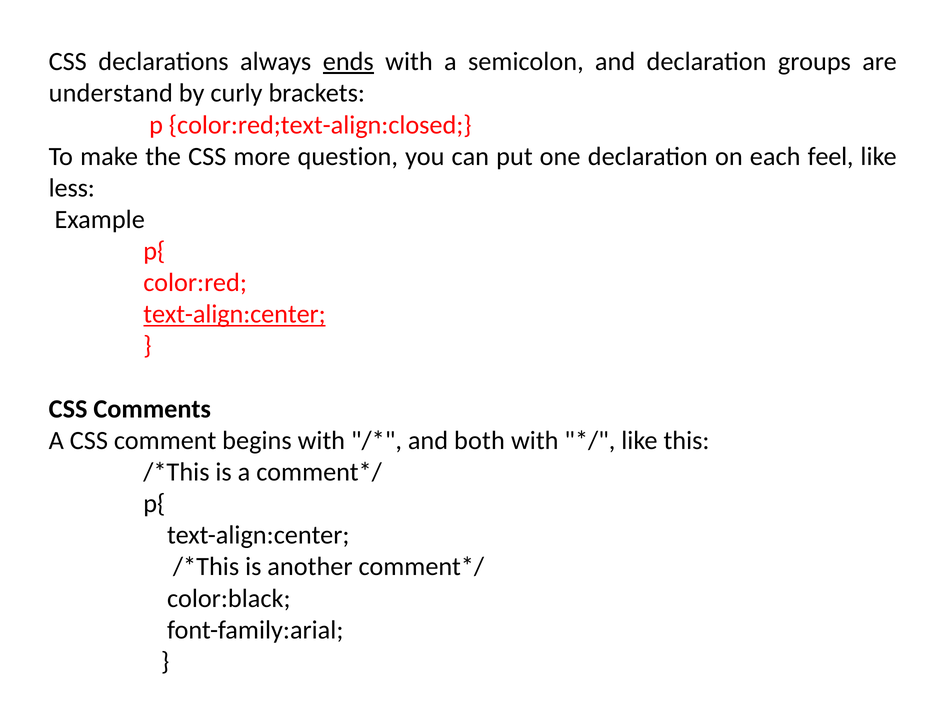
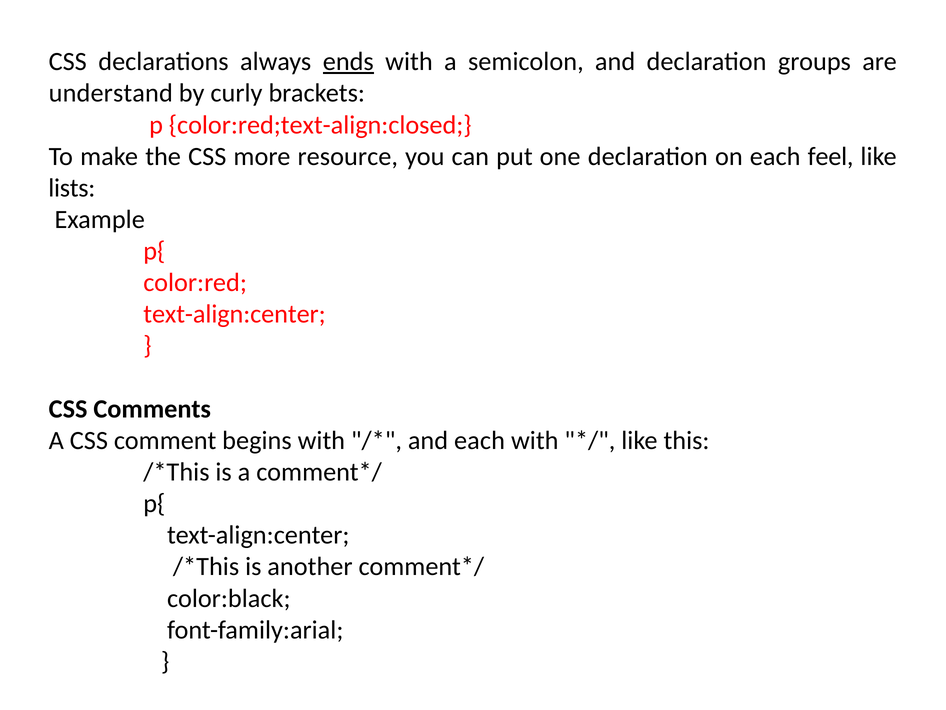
question: question -> resource (348, 156)
less: less -> lists (72, 188)
text-align:center underline: present -> none (235, 314)
and both: both -> each (480, 440)
